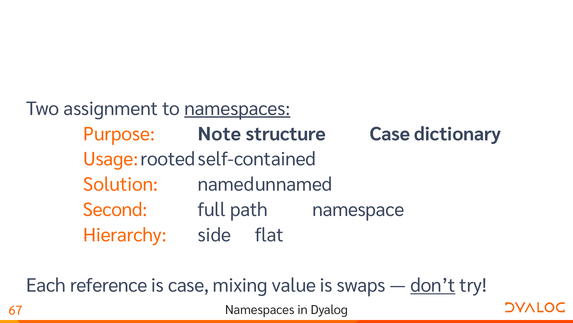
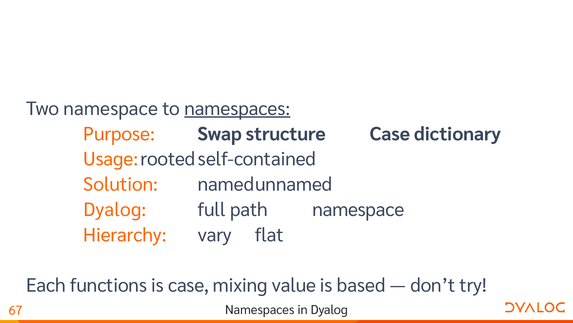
Two assignment: assignment -> namespace (111, 109)
Note: Note -> Swap (220, 134)
Second: Second -> Dyalog (115, 209)
side: side -> vary (215, 235)
reference: reference -> functions (109, 285)
swaps: swaps -> based (361, 285)
don’t underline: present -> none (433, 285)
